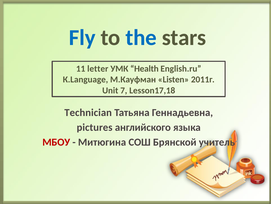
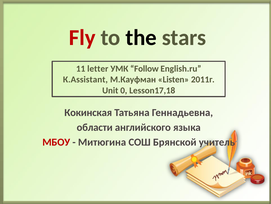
Fly colour: blue -> red (82, 37)
the colour: blue -> black (141, 37)
Health: Health -> Follow (144, 68)
К.Language: К.Language -> К.Assistant (85, 79)
7: 7 -> 0 (124, 90)
Technician: Technician -> Кокинская (88, 112)
pictures: pictures -> области (95, 127)
